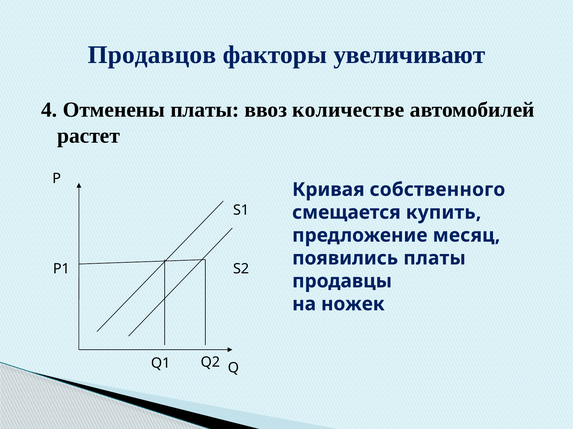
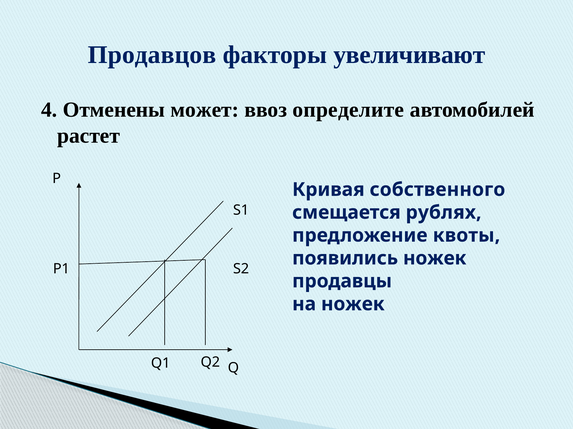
Отменены платы: платы -> может (205, 110)
количестве: количестве -> определите (348, 110)
купить: купить -> рублях (444, 213)
месяц: месяц -> квоты (466, 236)
появились платы: платы -> ножек (435, 259)
